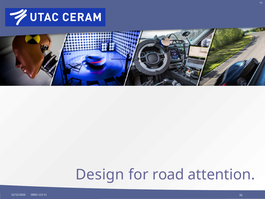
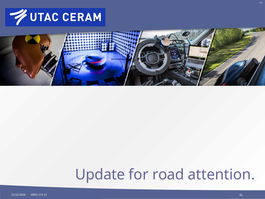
Design: Design -> Update (100, 174)
